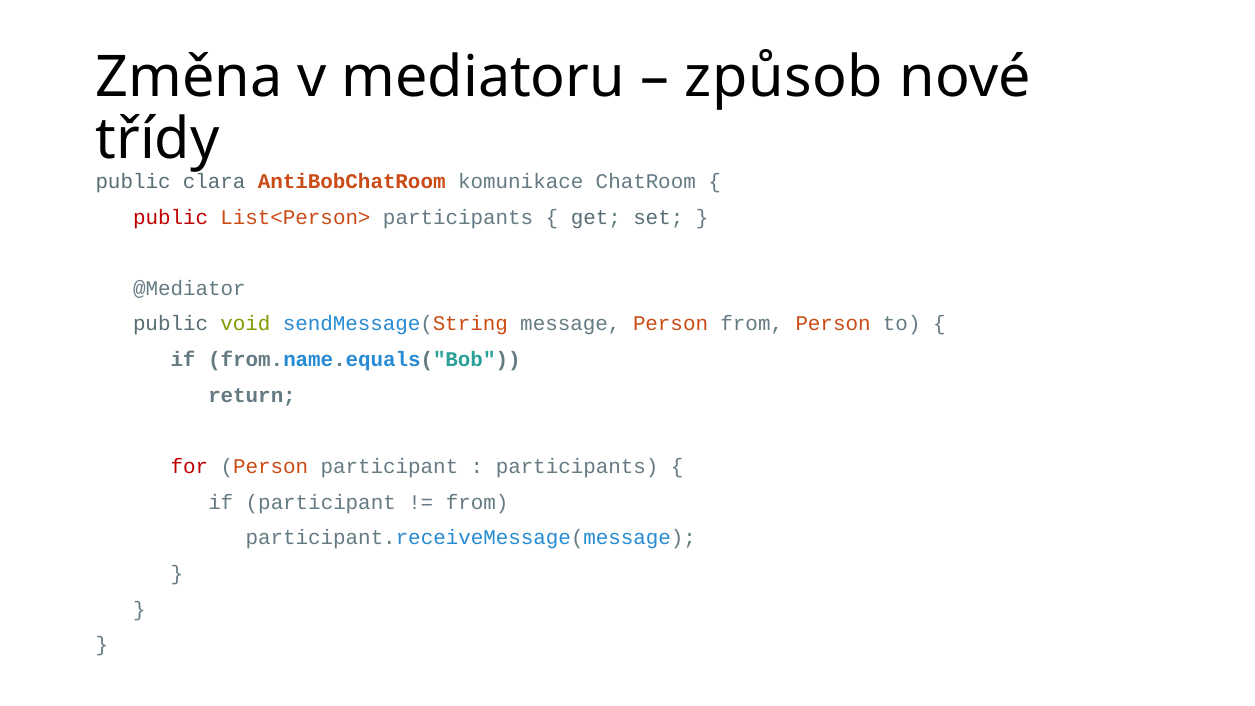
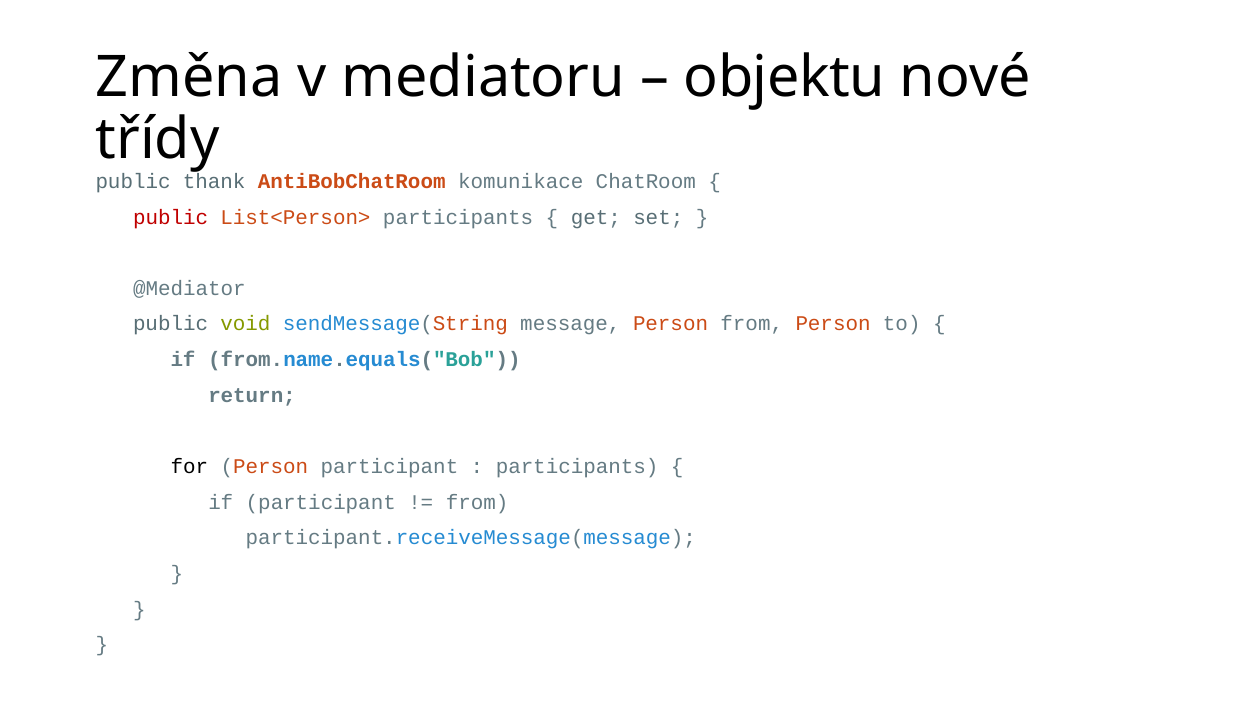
způsob: způsob -> objektu (785, 78)
clara: clara -> thank (214, 181)
for colour: red -> black (189, 467)
